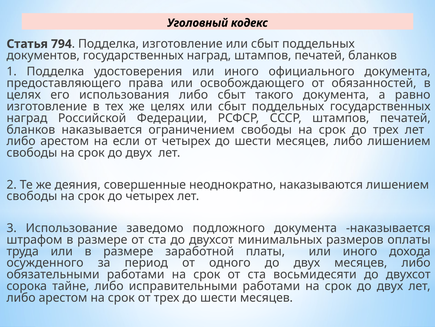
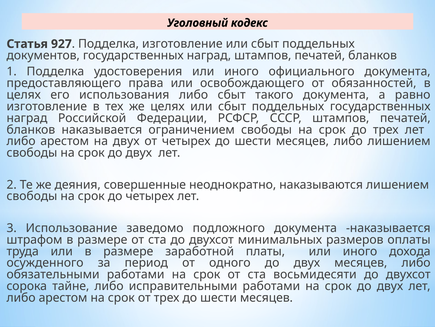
794: 794 -> 927 (61, 44)
на если: если -> двух (126, 141)
